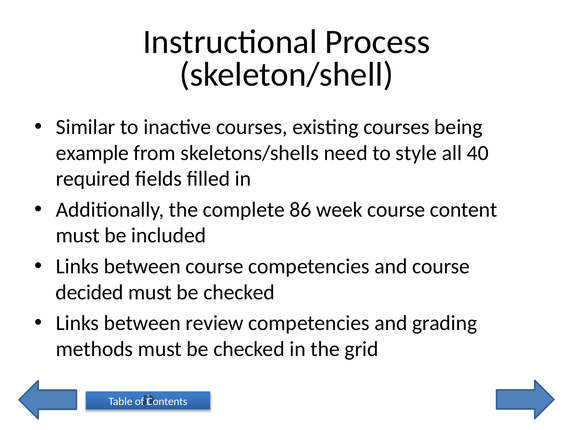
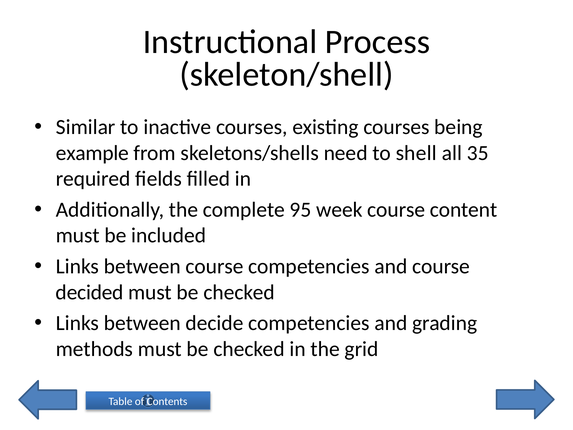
style: style -> shell (416, 153)
40: 40 -> 35 (478, 153)
86: 86 -> 95 (300, 210)
review: review -> decide (215, 323)
